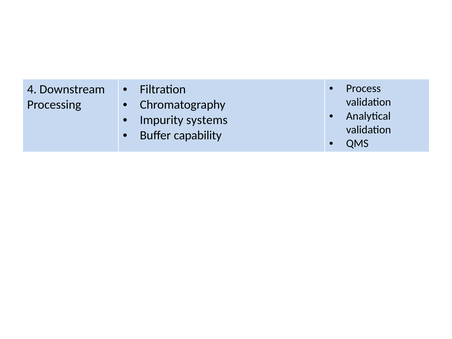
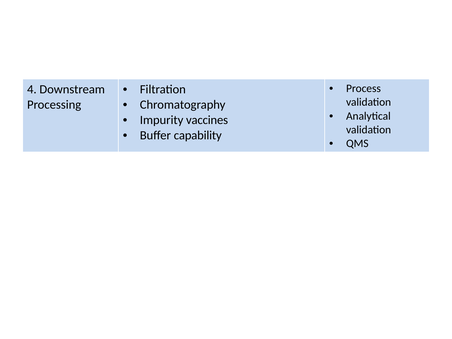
systems: systems -> vaccines (207, 120)
